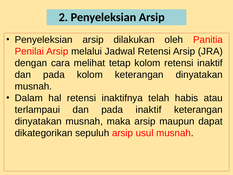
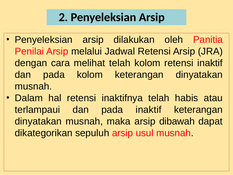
melihat tetap: tetap -> telah (120, 63)
maupun: maupun -> dibawah (177, 121)
